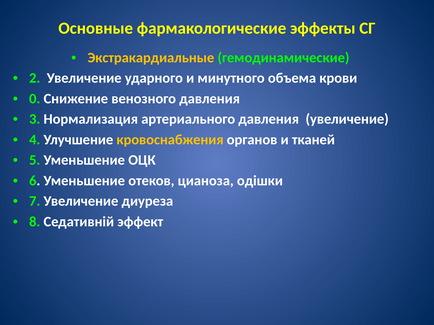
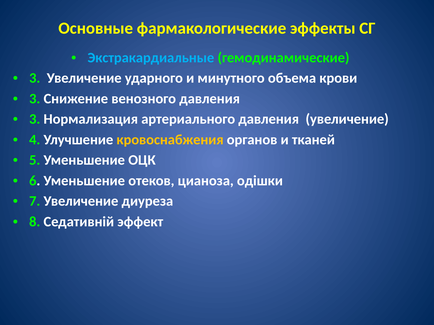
Экстракардиальные colour: yellow -> light blue (151, 58)
2: 2 -> 3 (35, 78)
0: 0 -> 3 (35, 99)
